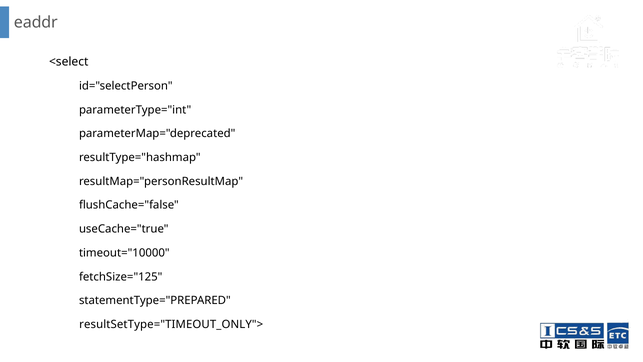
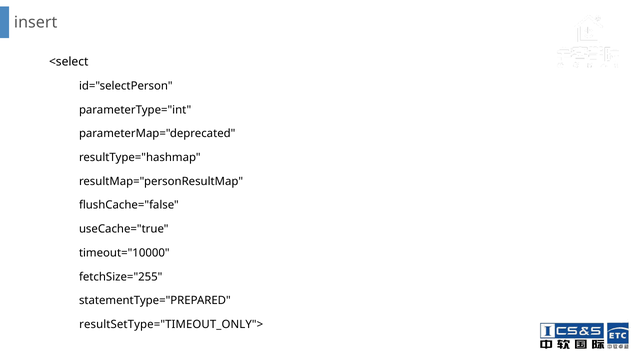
eaddr: eaddr -> insert (36, 22)
fetchSize="125: fetchSize="125 -> fetchSize="255 (121, 277)
